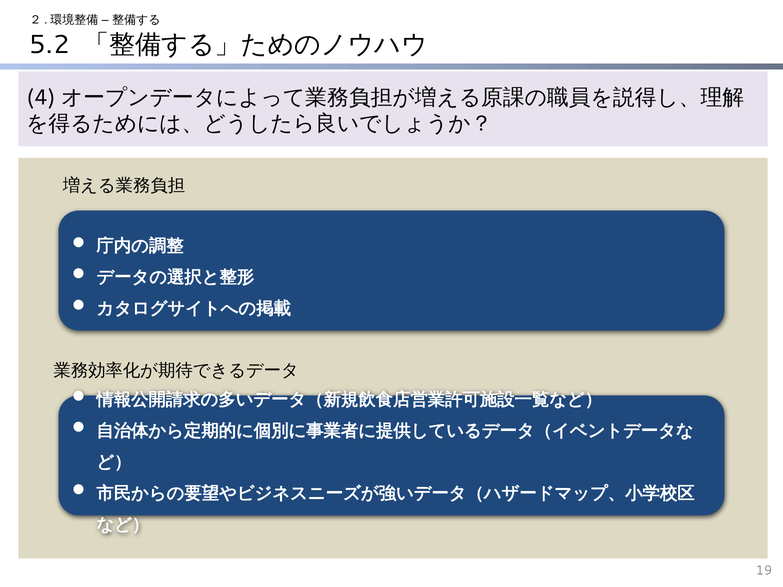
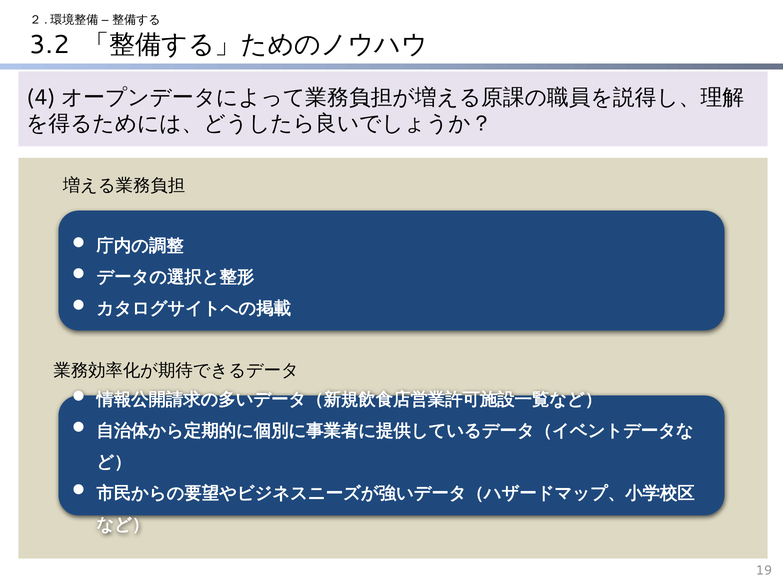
5.2: 5.2 -> 3.2 (50, 45)
